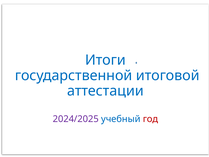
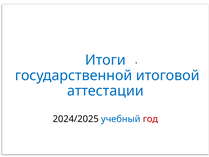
2024/2025 colour: purple -> black (76, 119)
